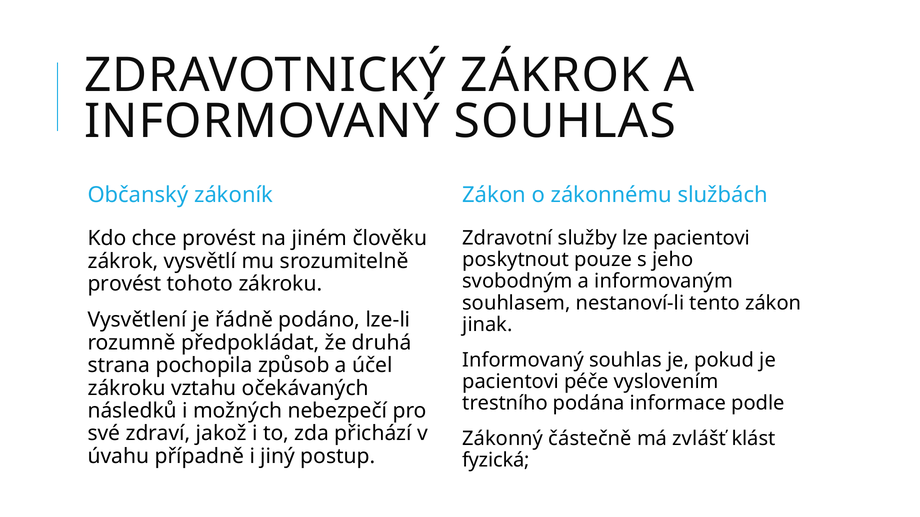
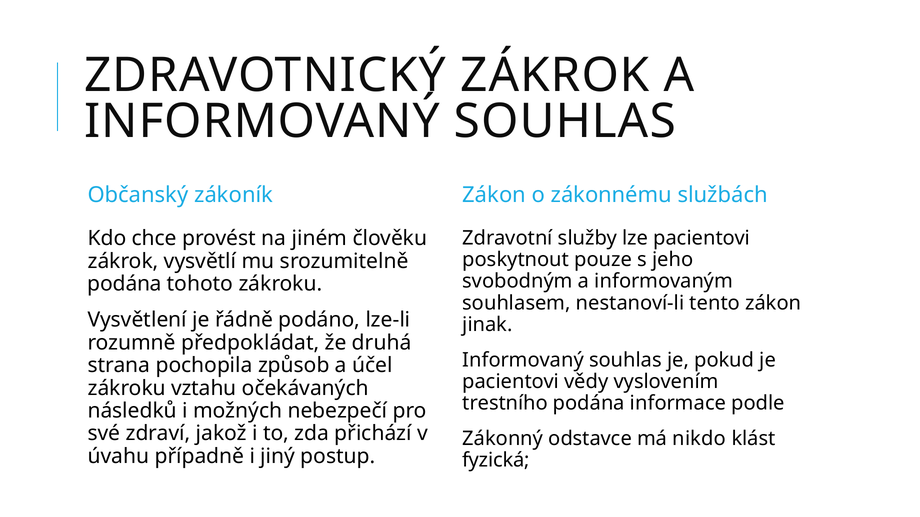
provést: provést -> podána (125, 284)
péče: péče -> vědy (586, 382)
částečně: částečně -> odstavce (590, 439)
zvlášť: zvlášť -> nikdo (699, 439)
